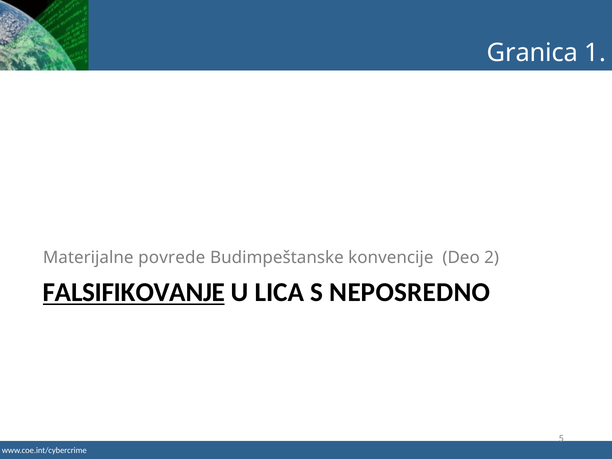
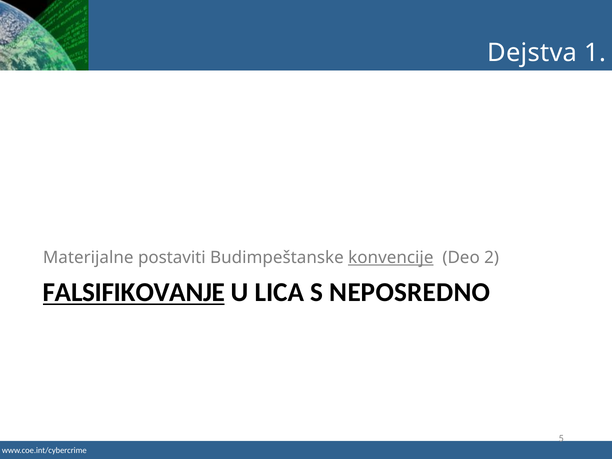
Granica: Granica -> Dejstva (532, 53)
povrede: povrede -> postaviti (172, 258)
konvencije underline: none -> present (391, 258)
